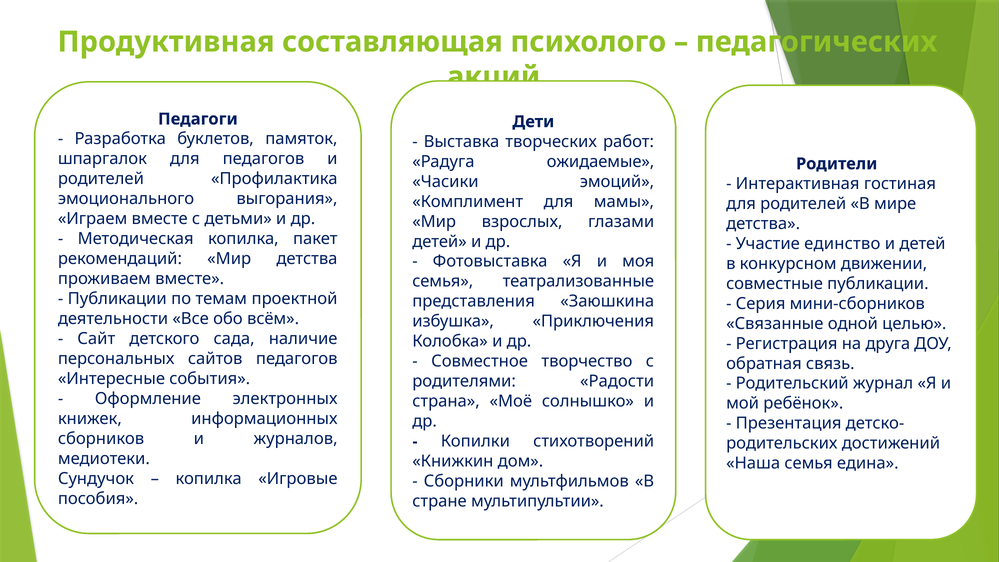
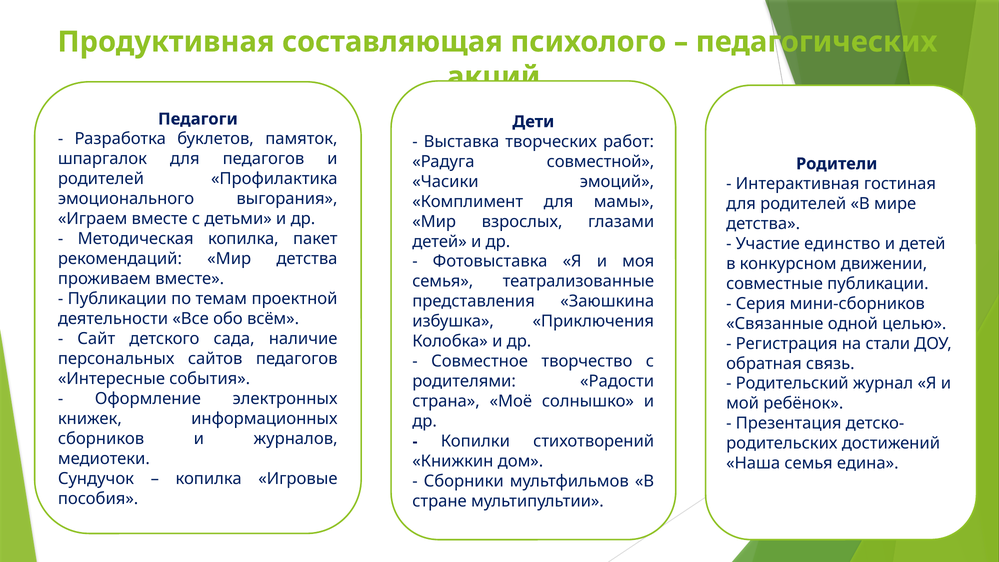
ожидаемые: ожидаемые -> совместной (600, 162)
друга: друга -> стали (888, 343)
